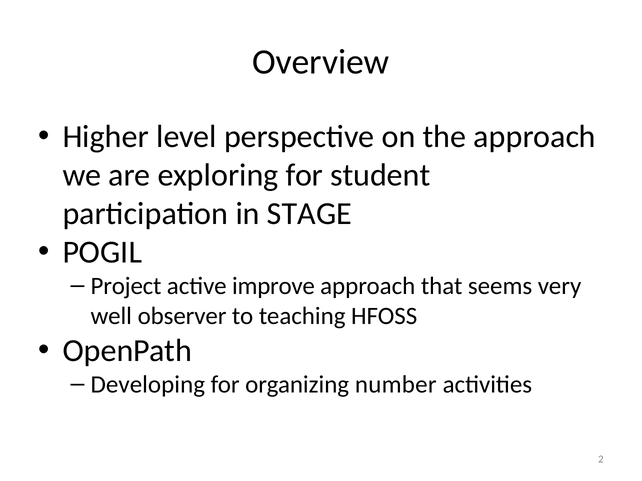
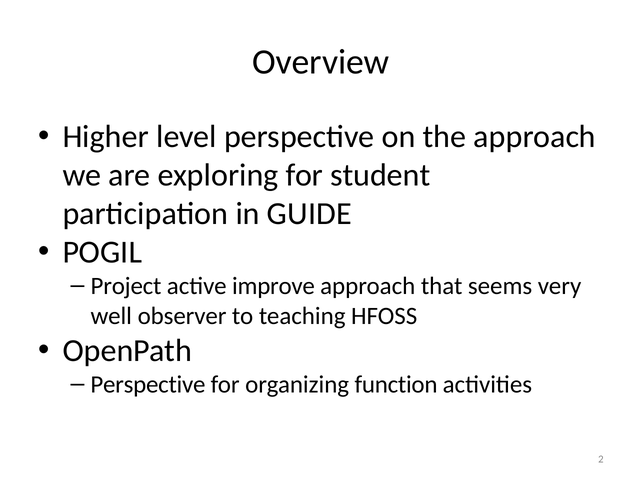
STAGE: STAGE -> GUIDE (309, 214)
Developing: Developing -> Perspective (148, 385)
number: number -> function (396, 385)
